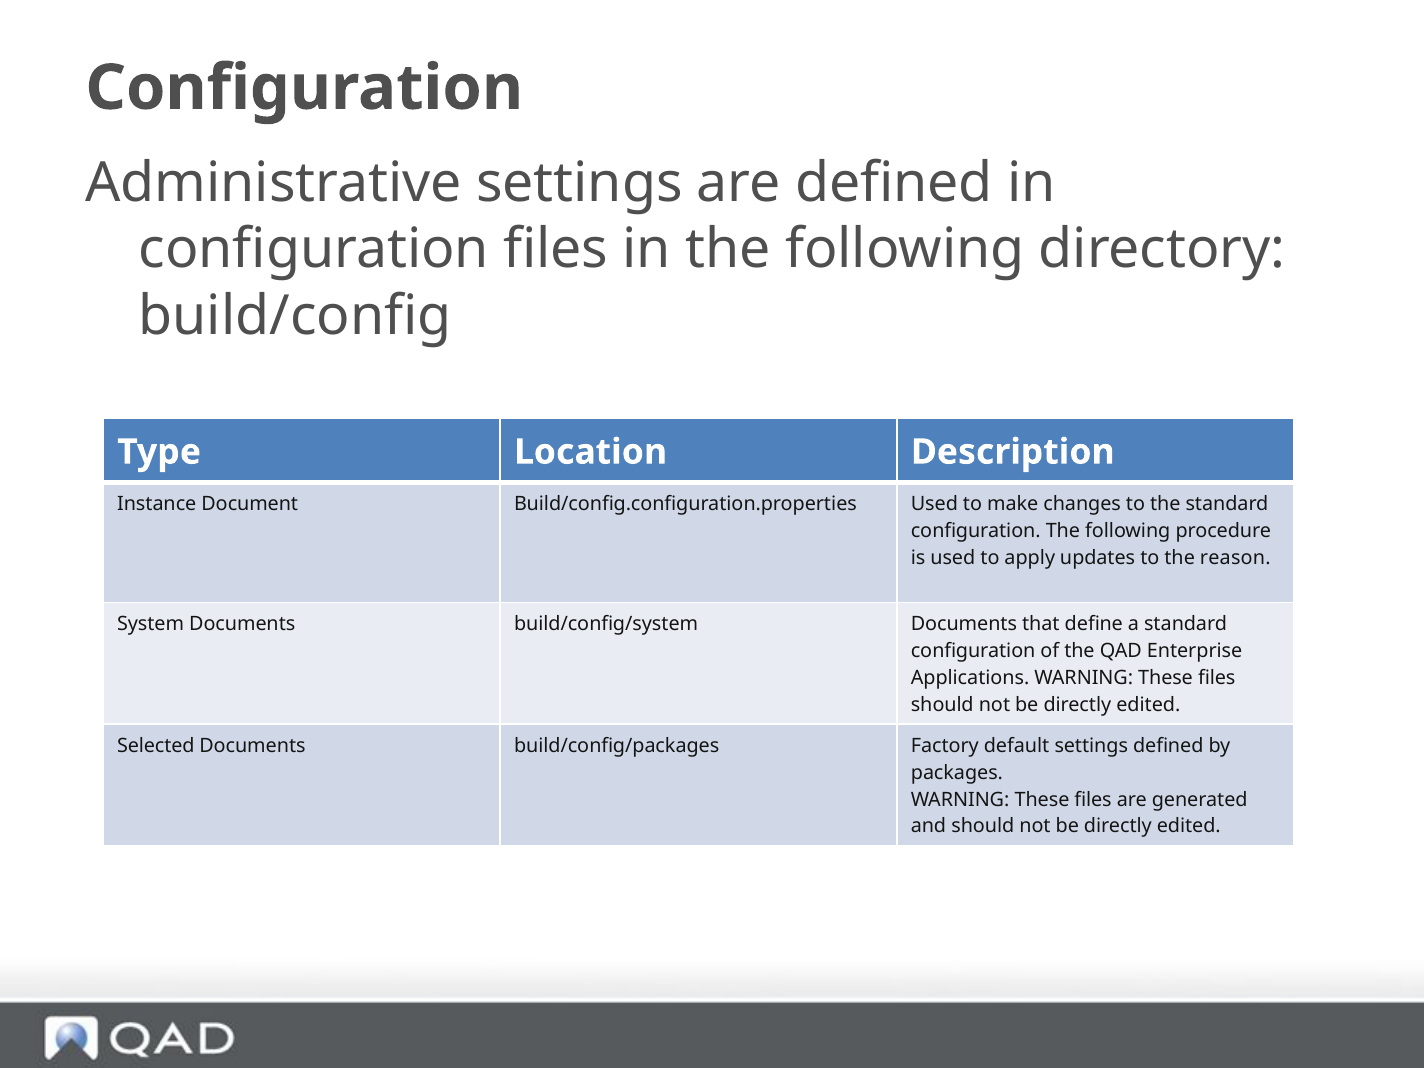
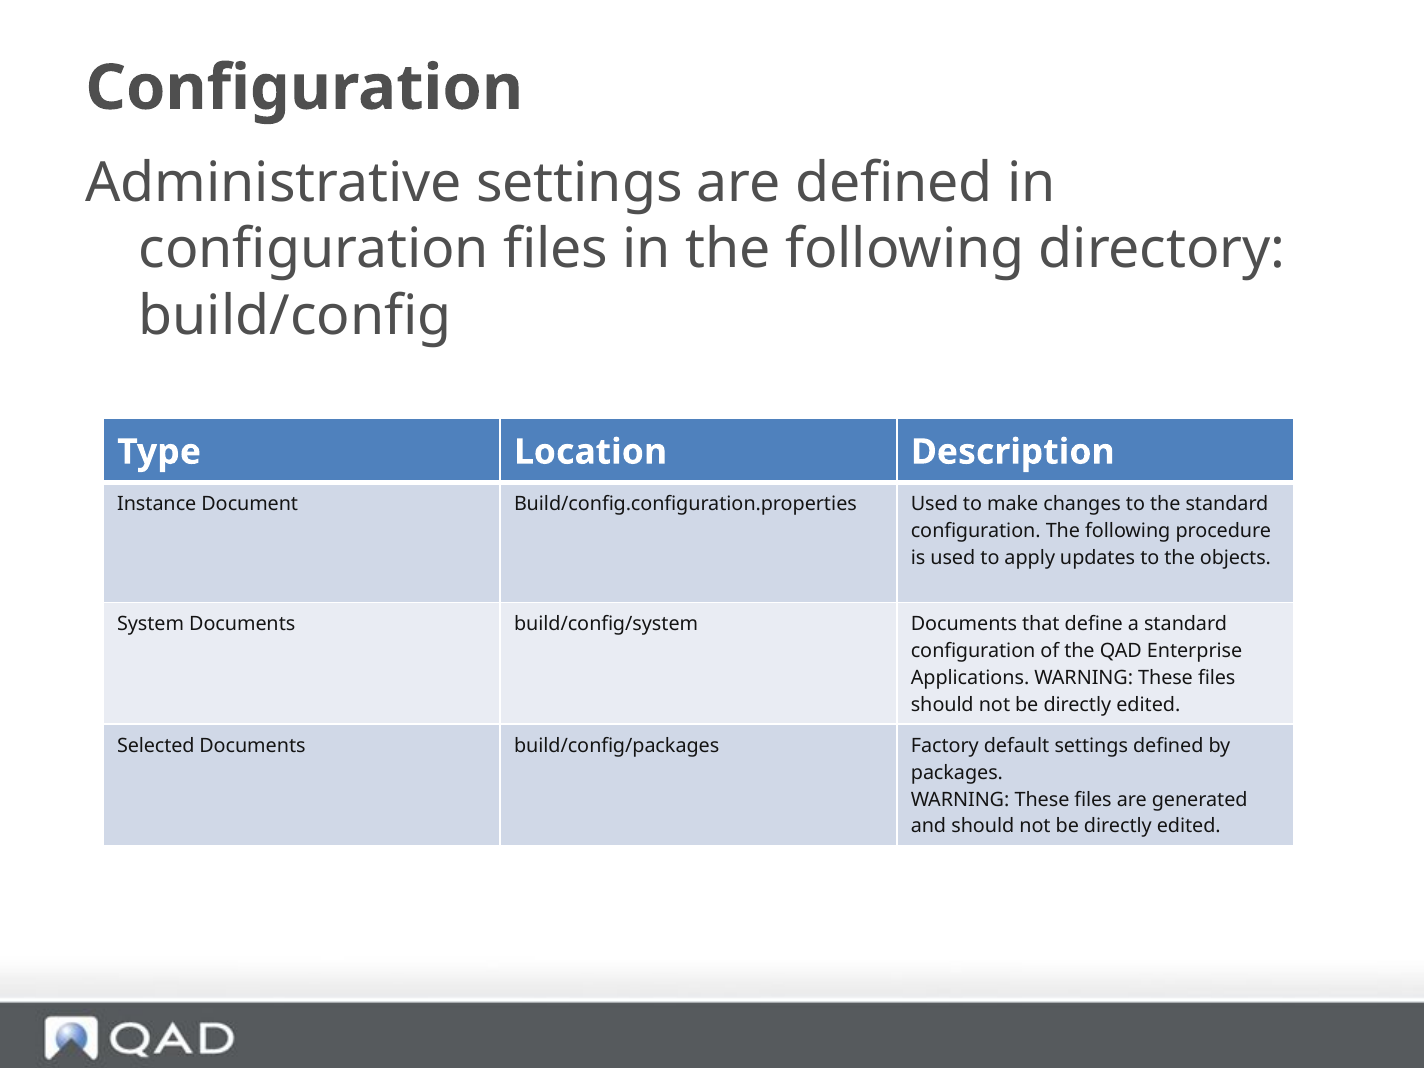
reason: reason -> objects (1235, 558)
